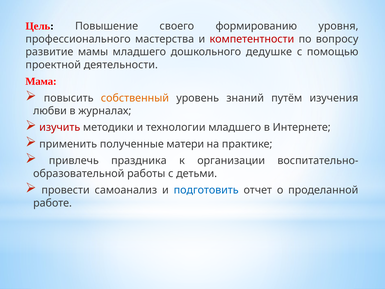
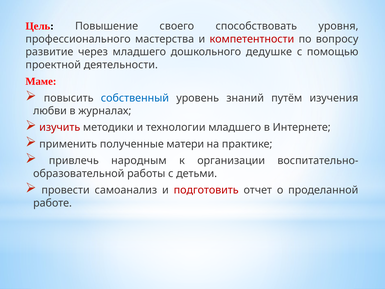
формированию: формированию -> способствовать (256, 26)
мамы: мамы -> через (93, 52)
Мама: Мама -> Маме (41, 81)
собственный colour: orange -> blue (135, 98)
праздника: праздника -> народным (139, 161)
подготовить colour: blue -> red (206, 190)
